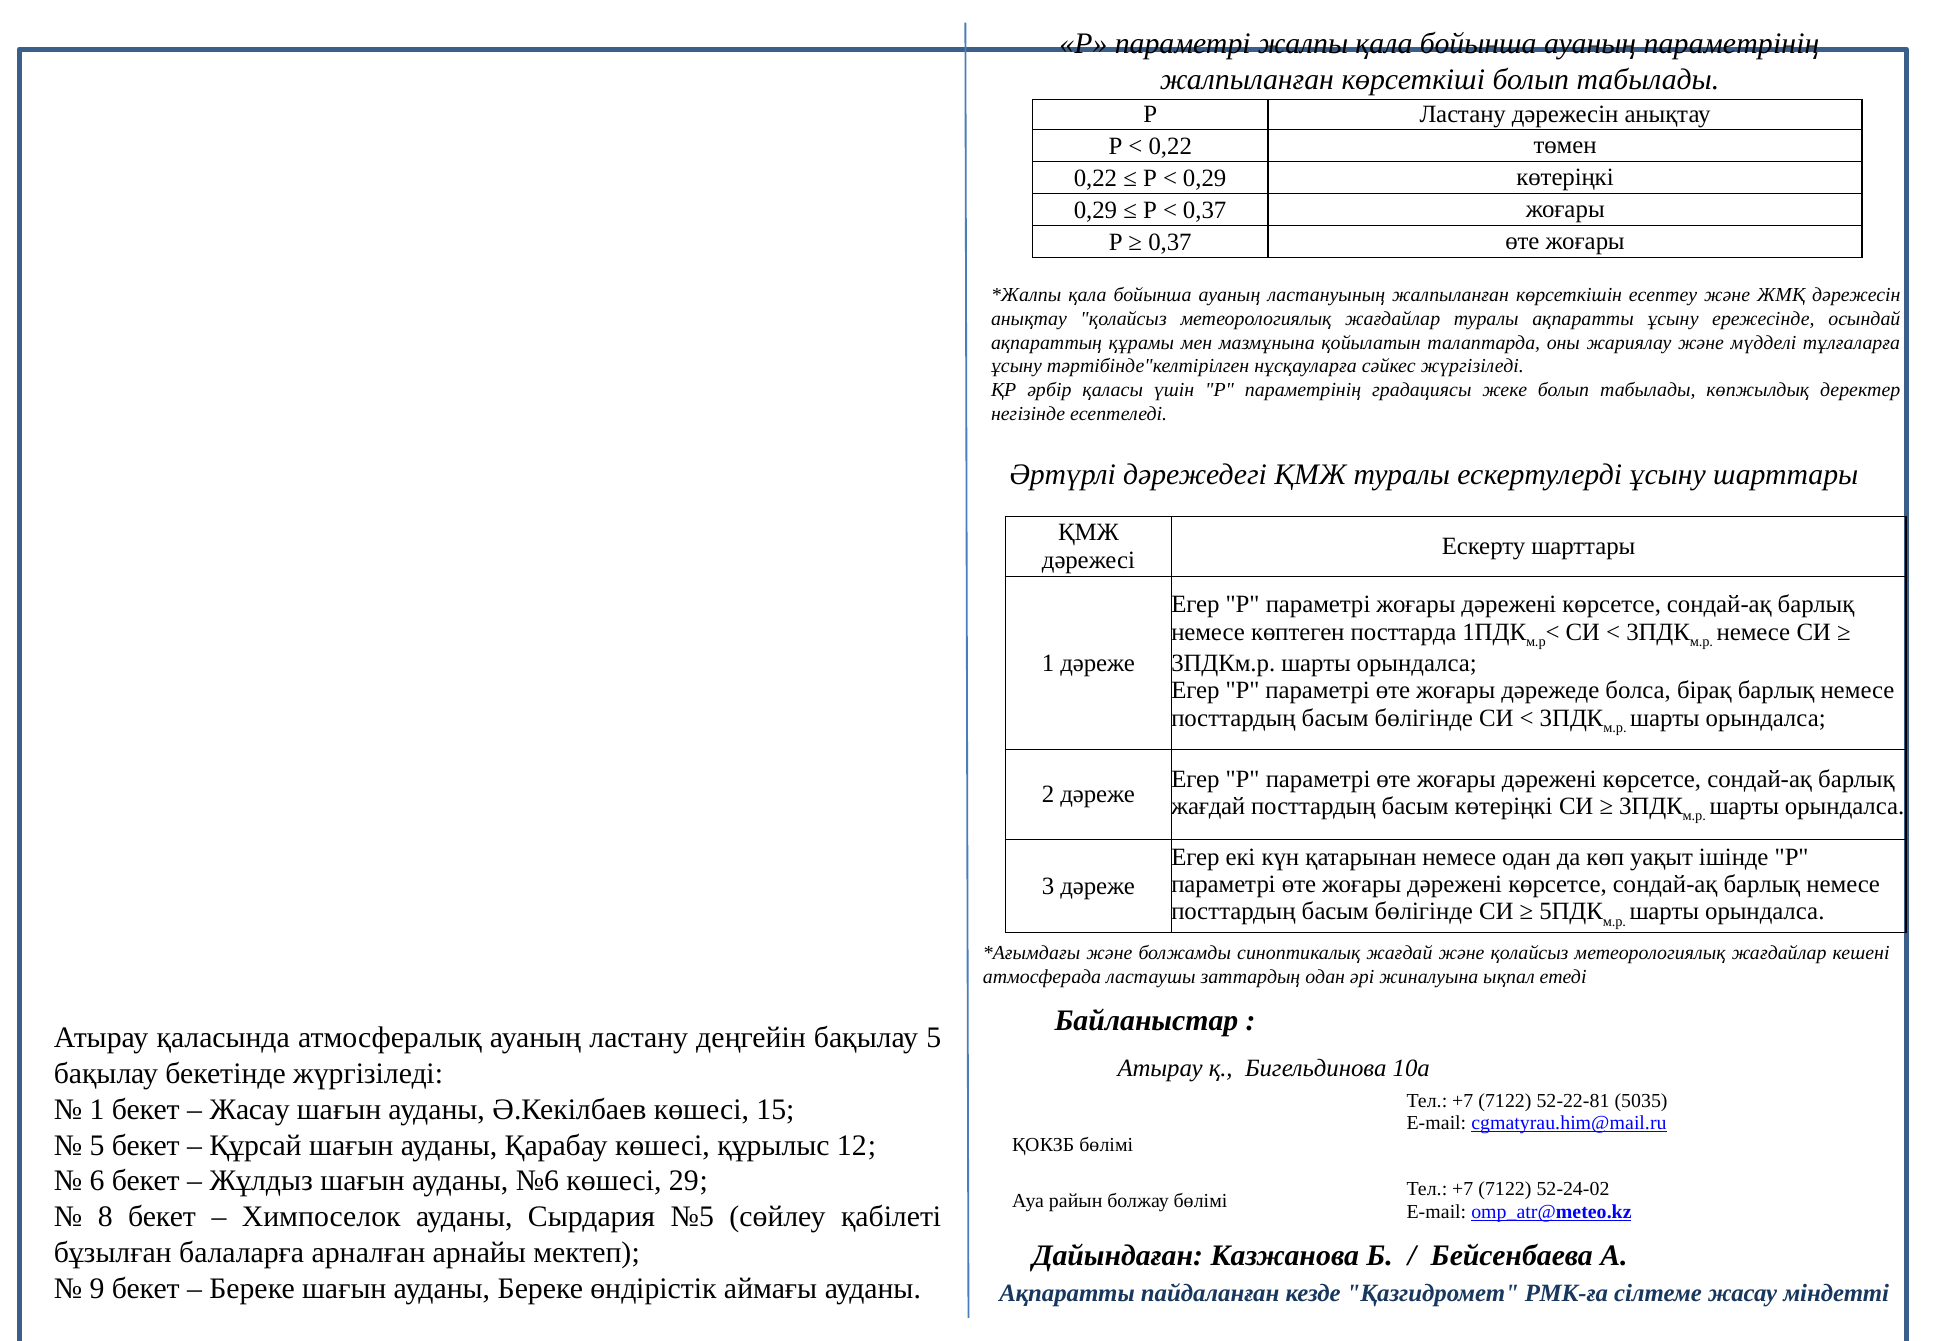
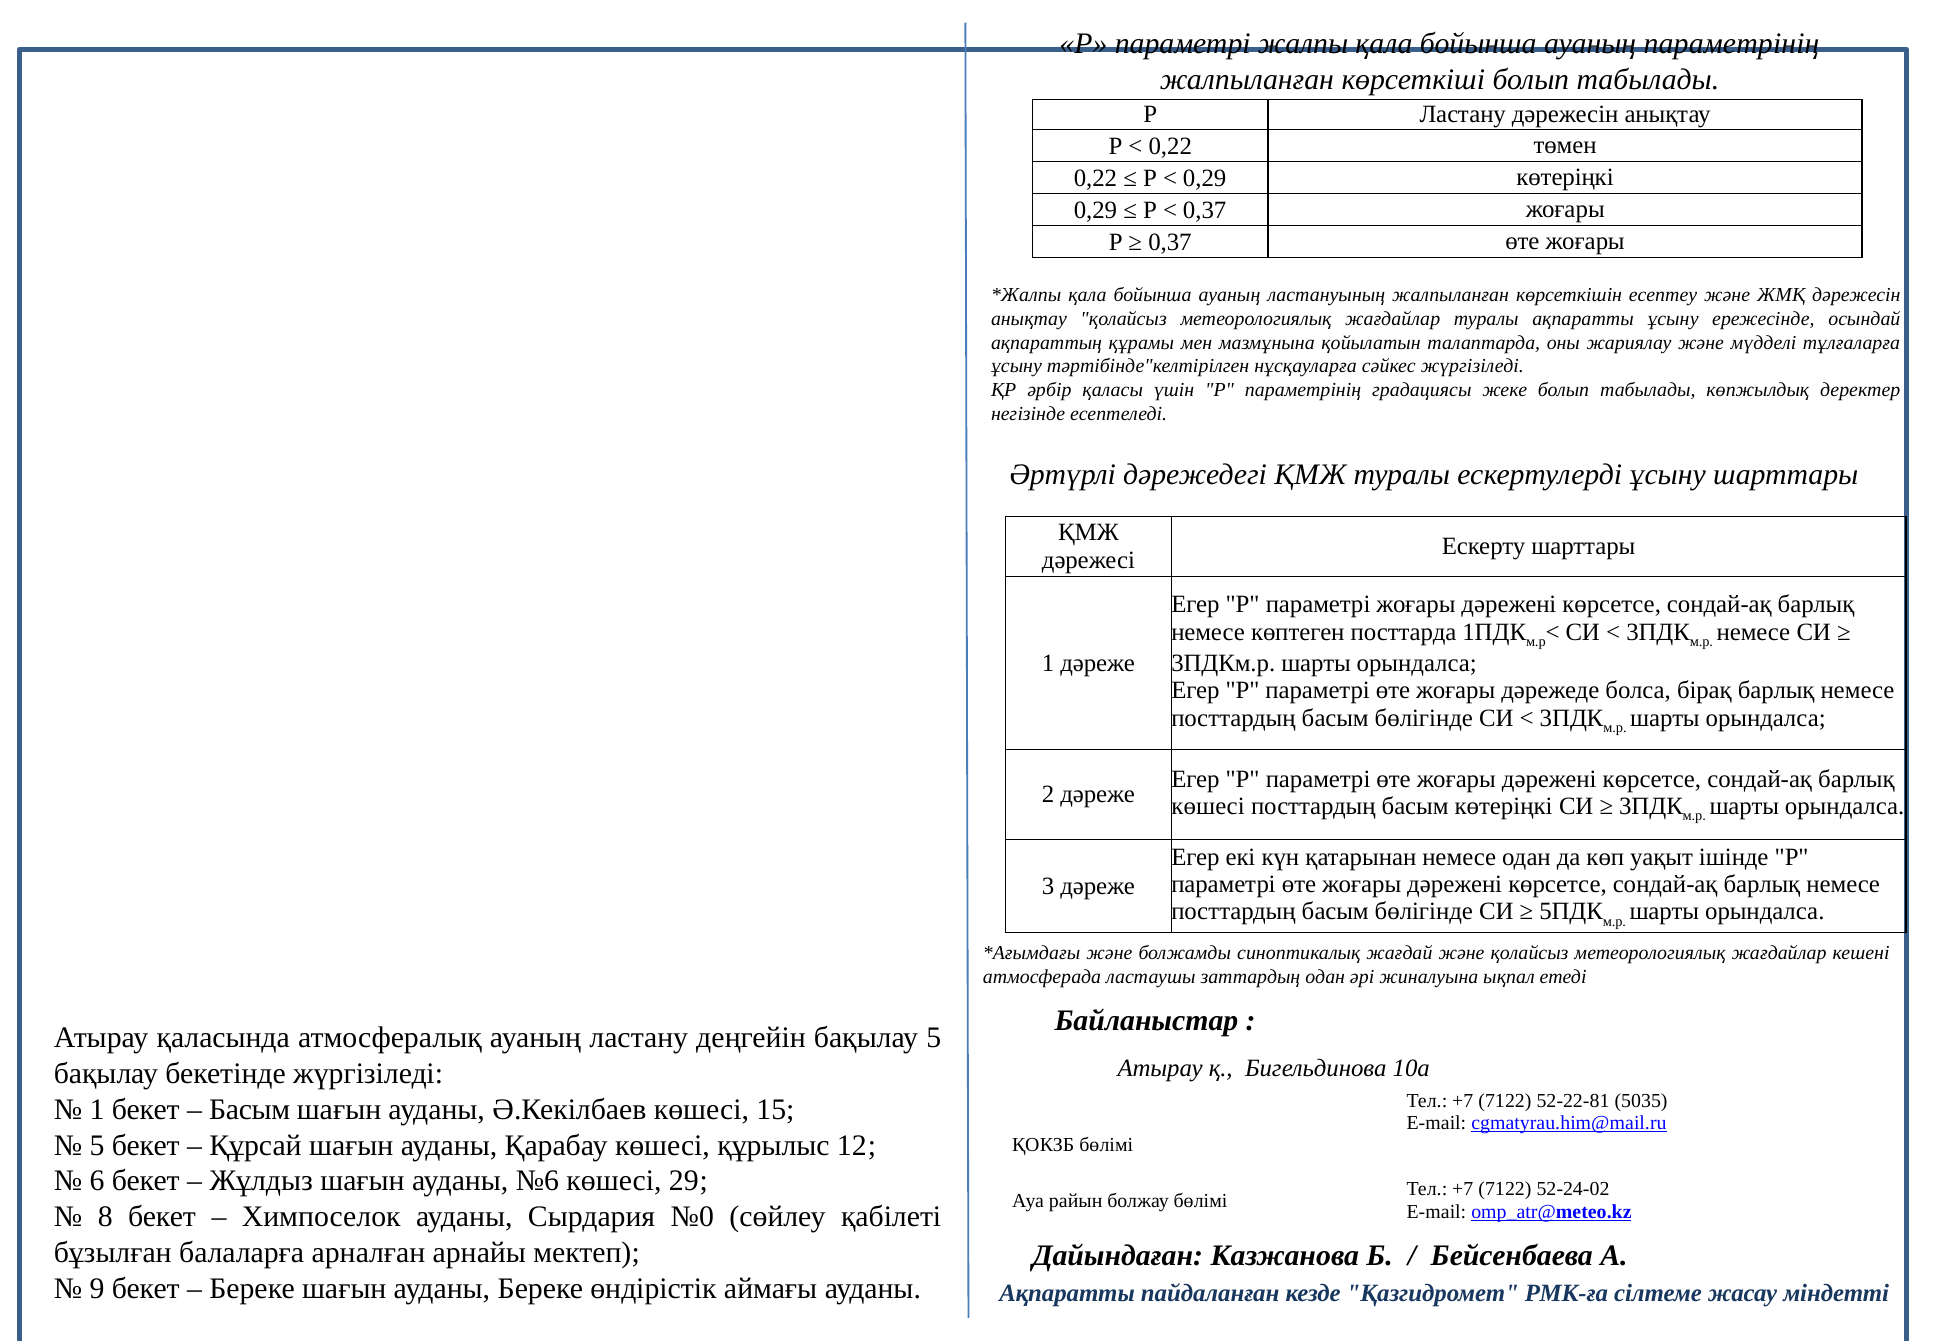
жағдай: жағдай -> көшесі (1208, 806)
Жасау: Жасау -> Басым (250, 1110)
№5: №5 -> №0 (692, 1217)
